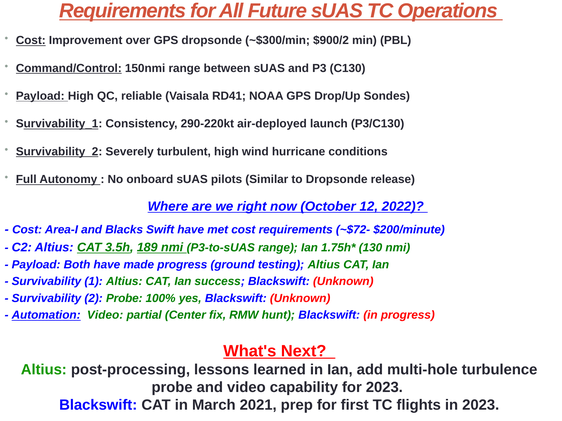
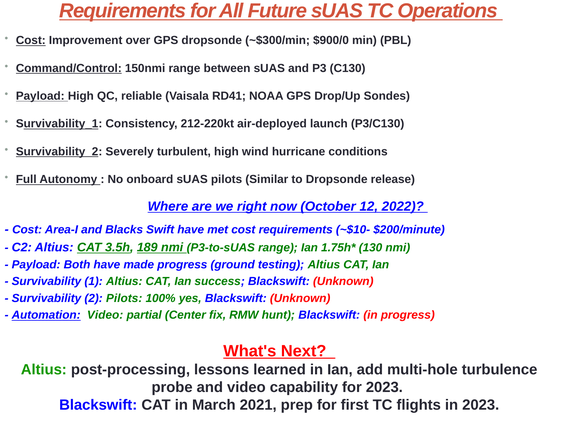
$900/2: $900/2 -> $900/0 (331, 40)
290-220kt: 290-220kt -> 212-220kt (207, 124)
~$72-: ~$72- -> ~$10- (353, 230)
2 Probe: Probe -> Pilots (124, 299)
